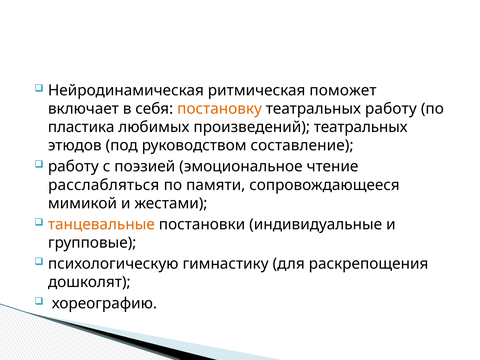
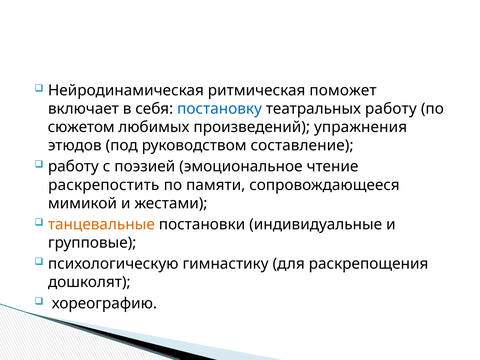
постановку colour: orange -> blue (220, 109)
пластика: пластика -> сюжетом (81, 127)
произведений театральных: театральных -> упражнения (361, 127)
расслабляться: расслабляться -> раскрепостить (104, 185)
